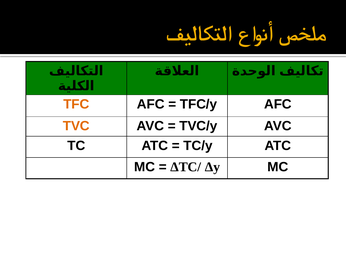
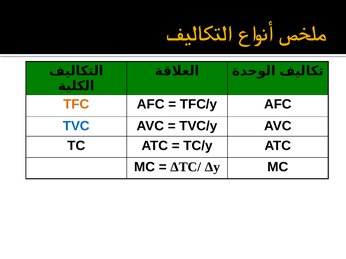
TVC colour: orange -> blue (76, 126)
